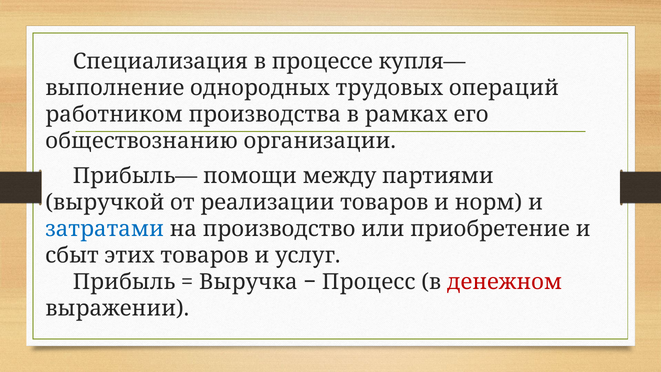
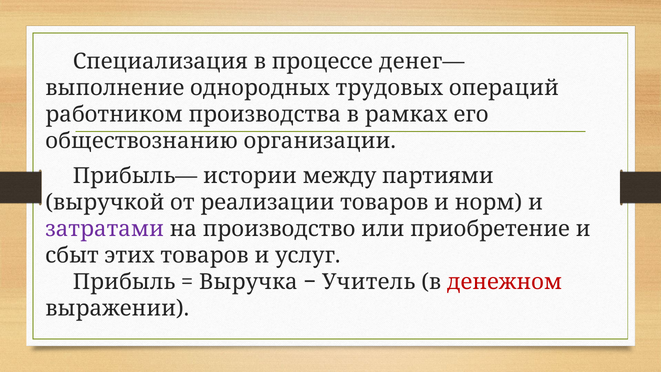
купля—: купля— -> денег— (422, 62)
помощи: помощи -> истории (250, 176)
затратами colour: blue -> purple (105, 229)
Процесс: Процесс -> Учитель (369, 282)
